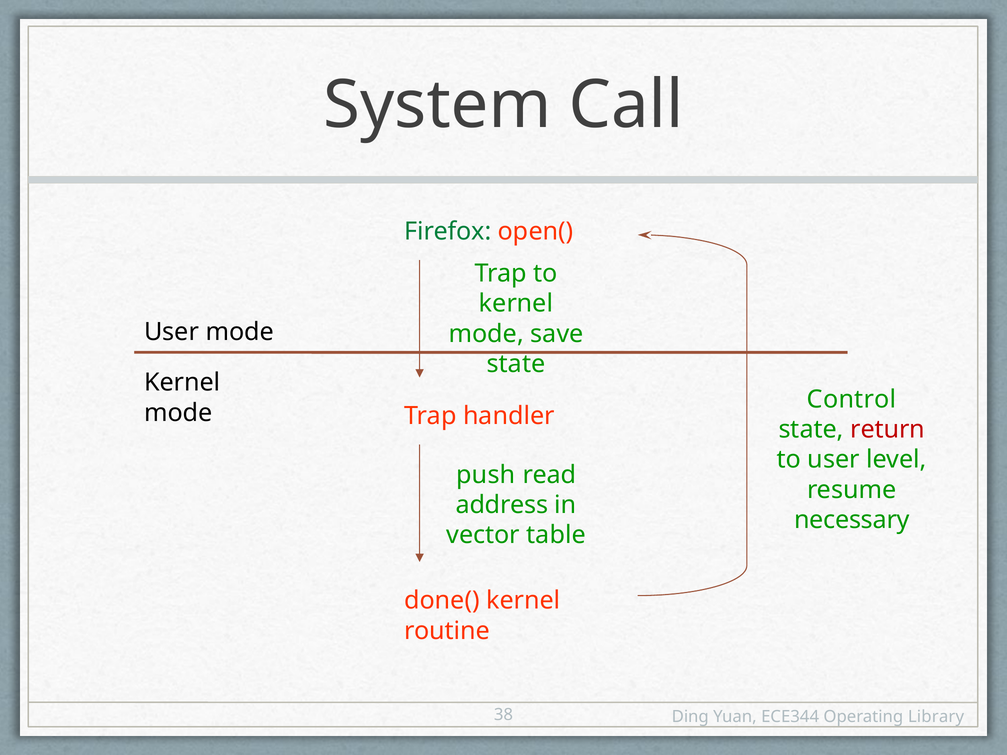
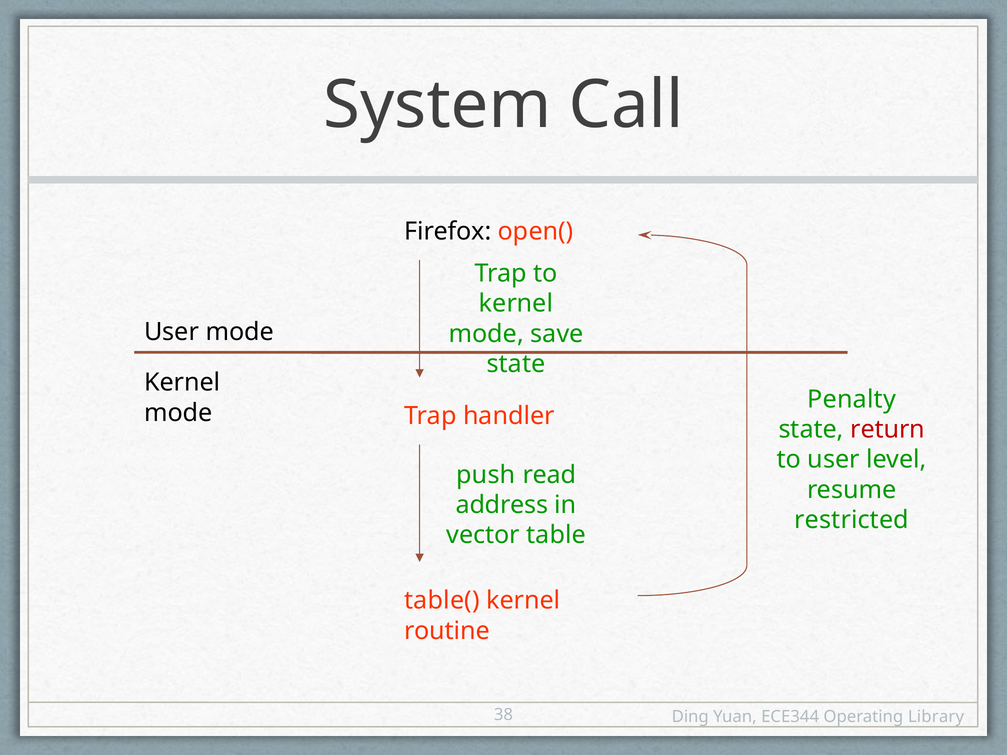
Firefox colour: green -> black (448, 232)
Control: Control -> Penalty (852, 399)
necessary: necessary -> restricted (852, 520)
done(: done( -> table( (442, 601)
